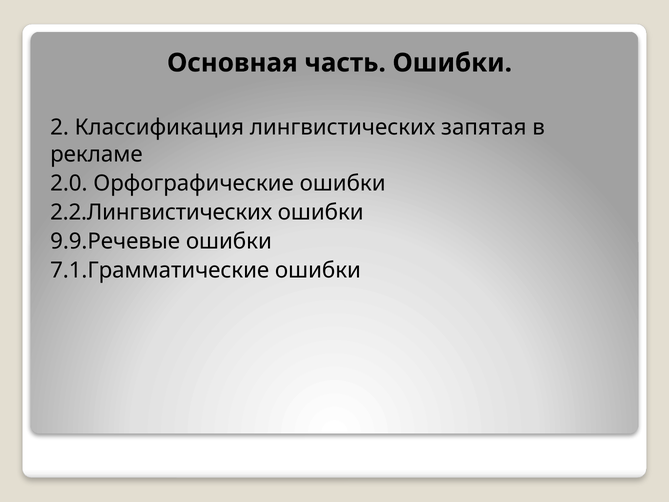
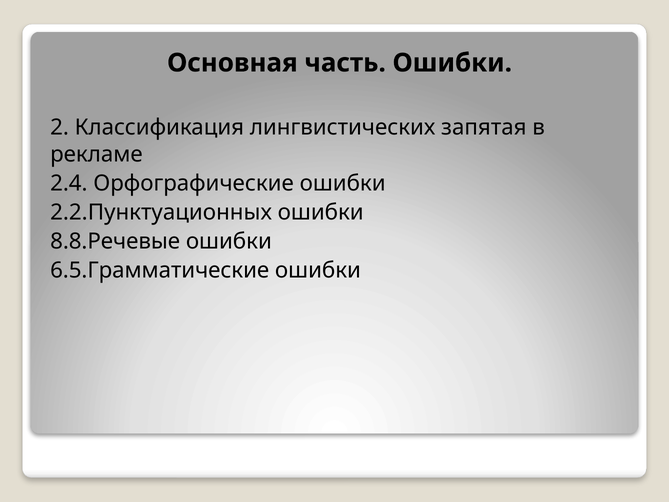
2.0: 2.0 -> 2.4 (69, 183)
2.2.Лингвистических: 2.2.Лингвистических -> 2.2.Пунктуационных (161, 212)
9.9.Речевые: 9.9.Речевые -> 8.8.Речевые (115, 241)
7.1.Грамматические: 7.1.Грамматические -> 6.5.Грамматические (160, 270)
